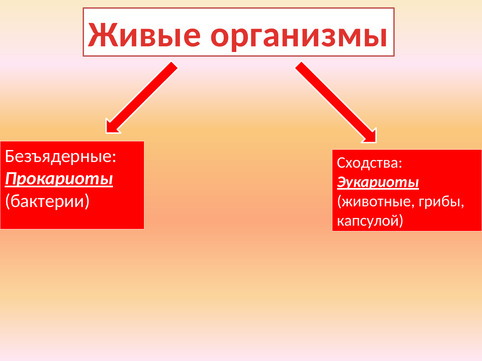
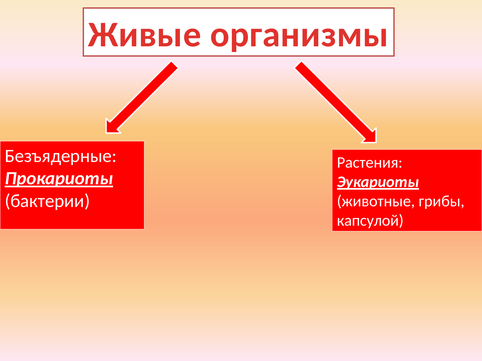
Сходства: Сходства -> Растения (370, 163)
